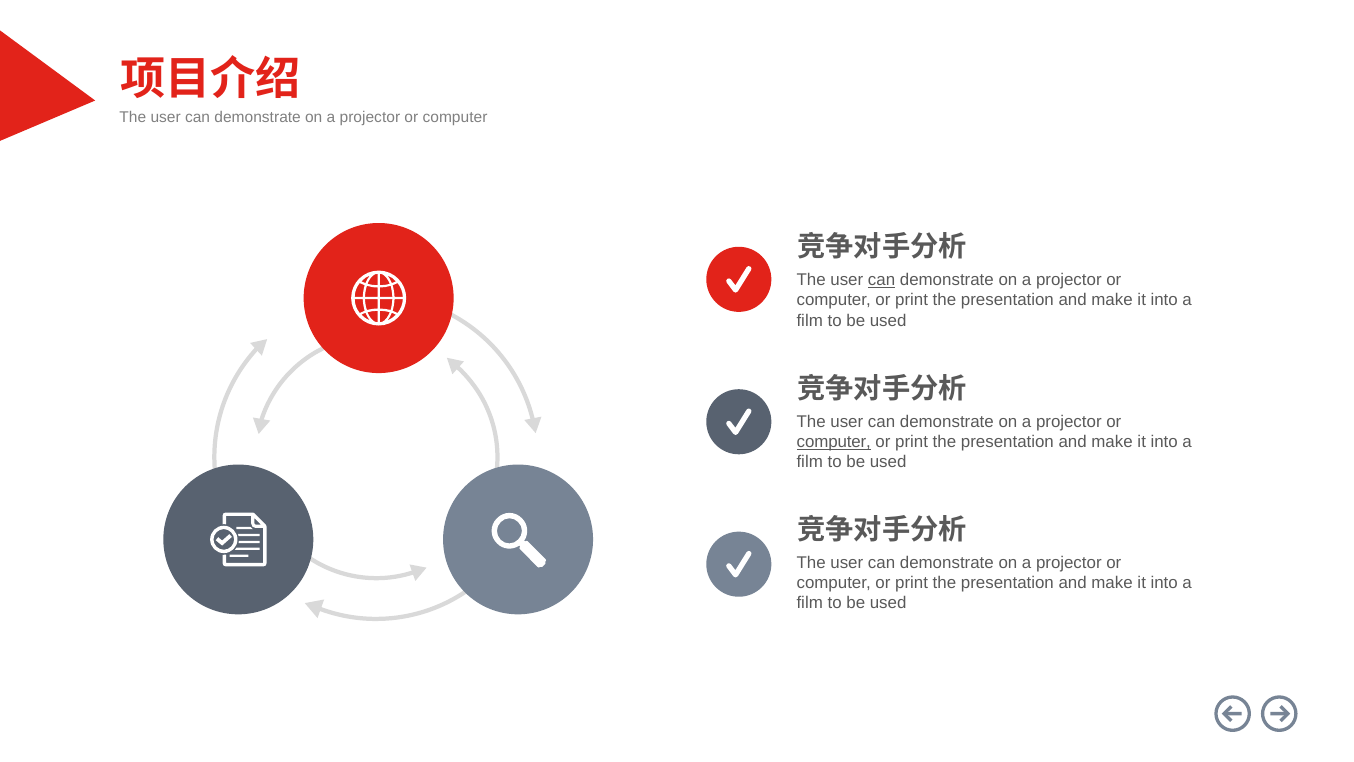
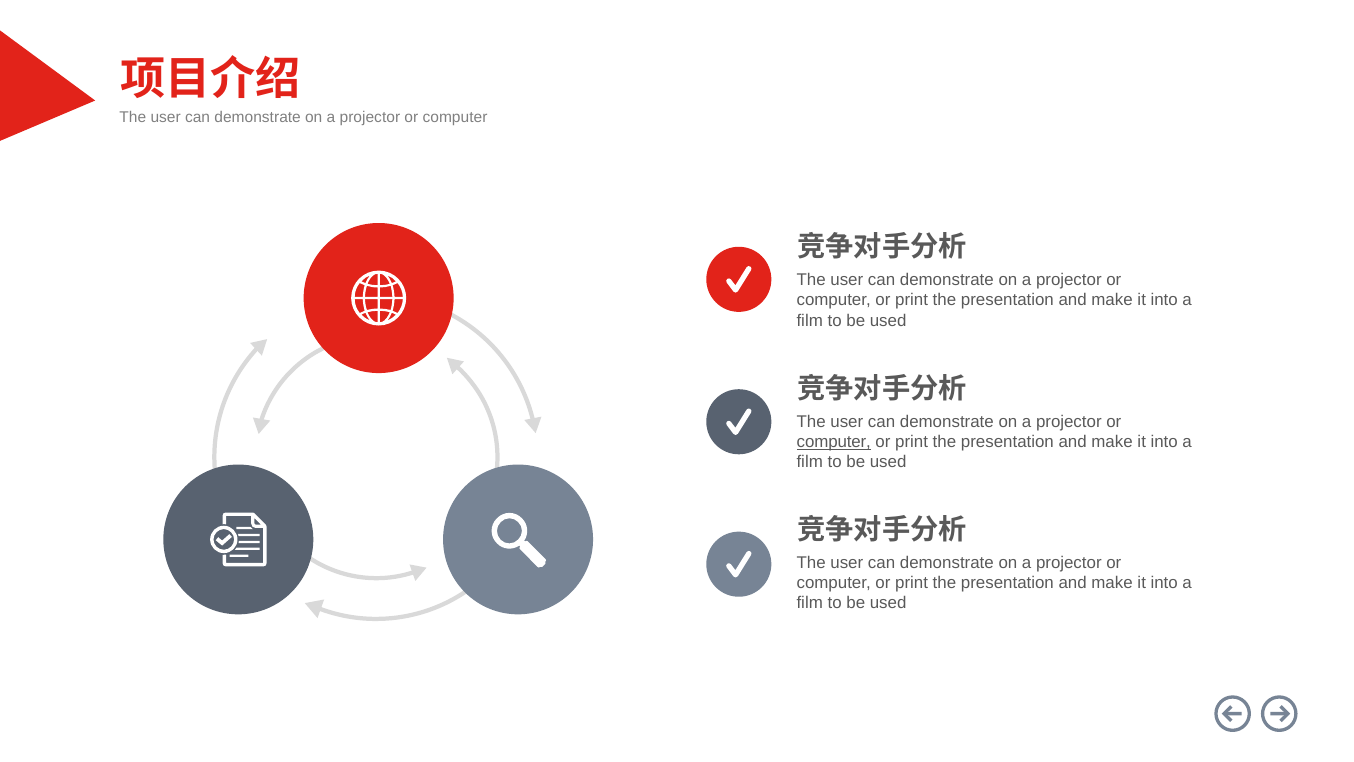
can underline: present -> none (882, 280)
